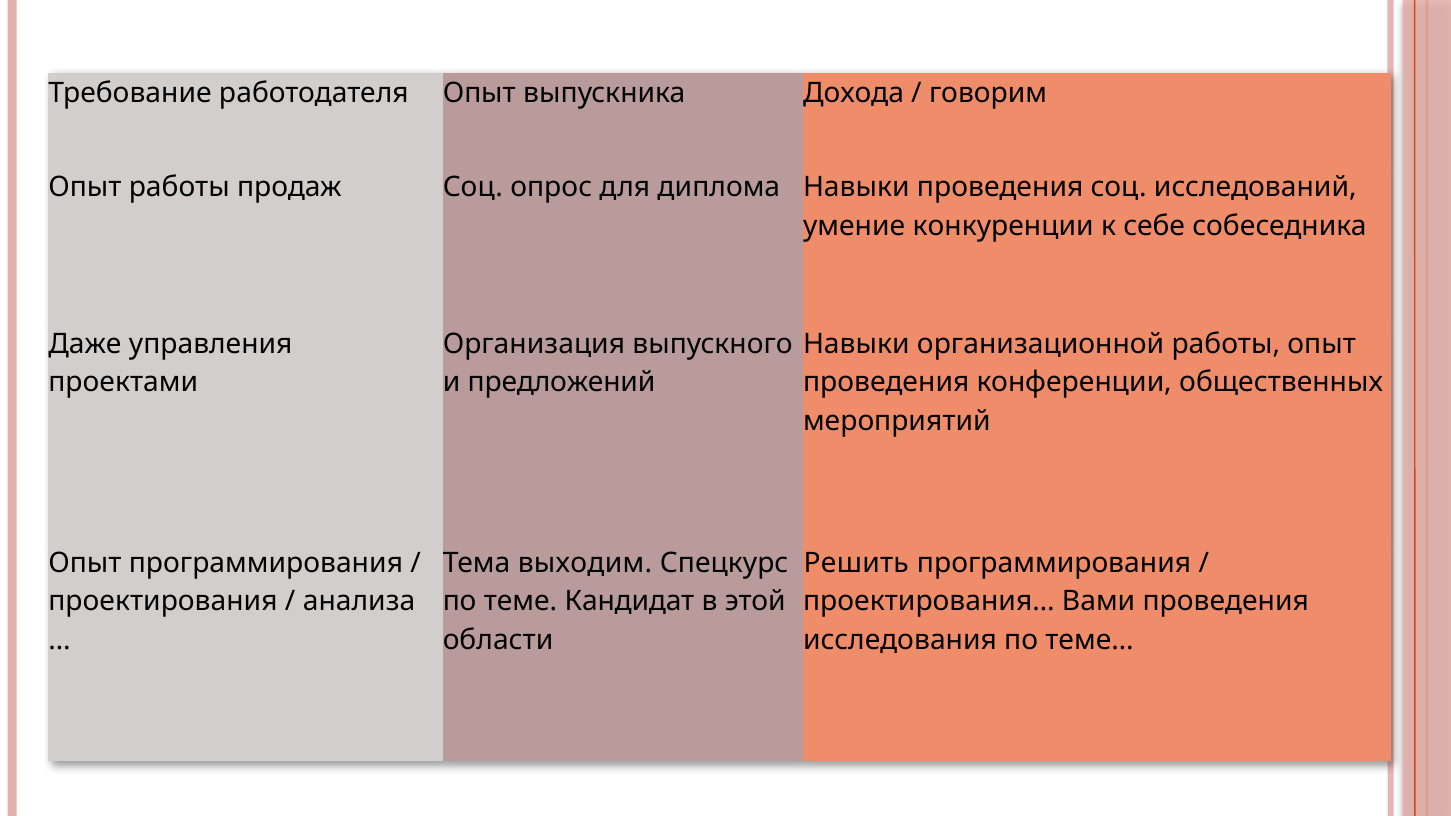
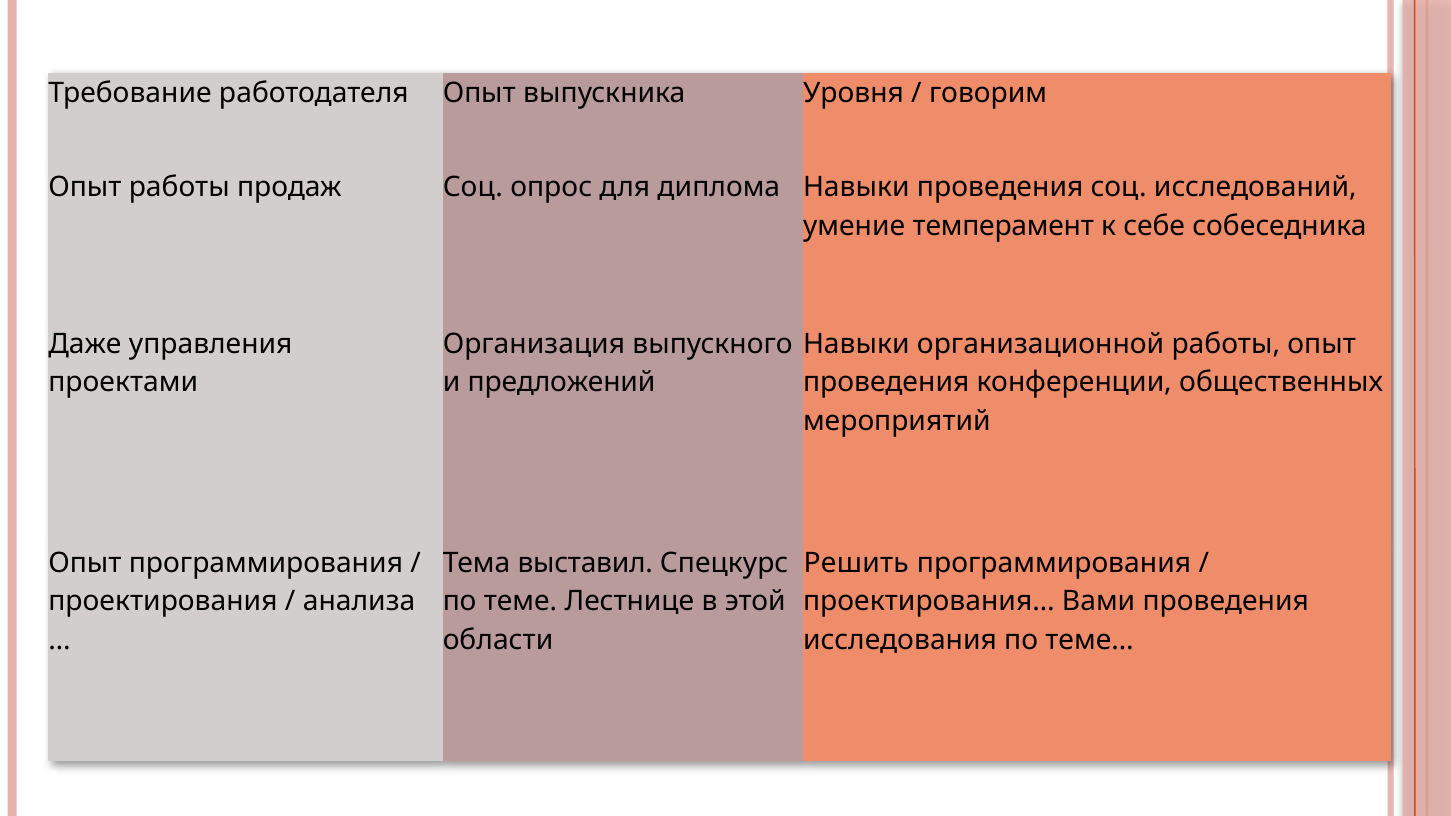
Дохода: Дохода -> Уровня (854, 93)
конкуренции: конкуренции -> темперамент (1003, 226)
выходим: выходим -> выставил (585, 563)
Кандидат: Кандидат -> Лестнице (629, 602)
